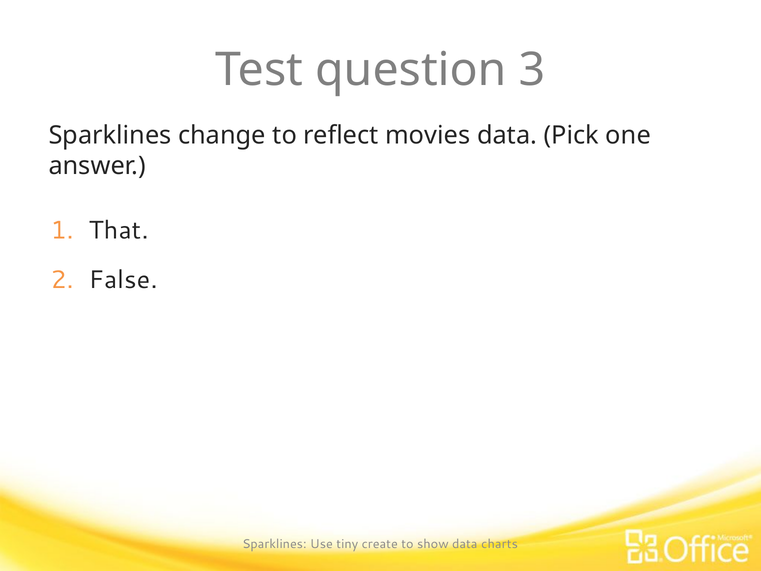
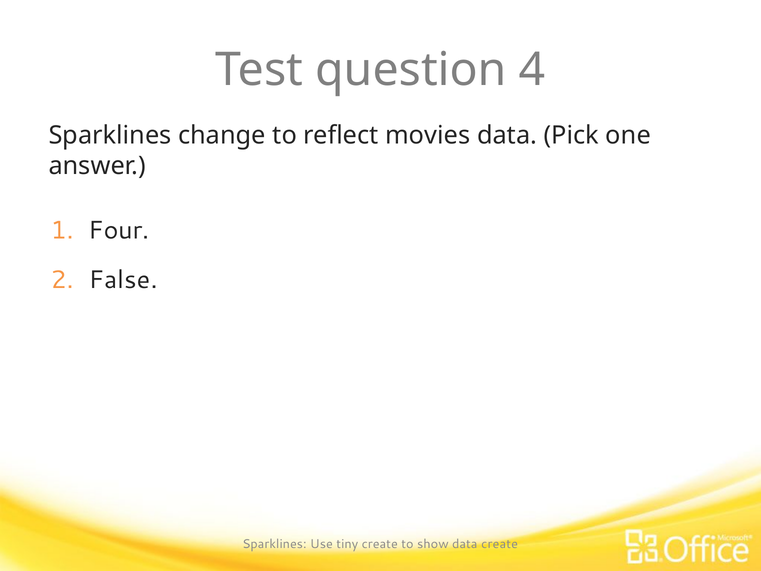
3: 3 -> 4 (532, 70)
That: That -> Four (119, 230)
data charts: charts -> create (500, 544)
